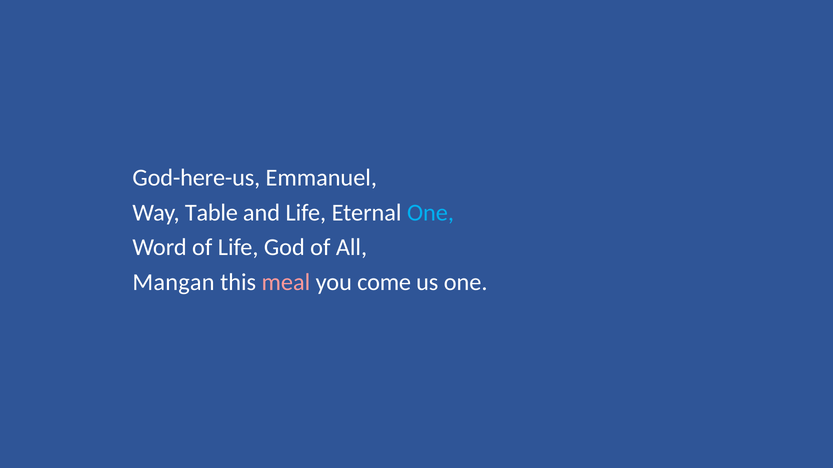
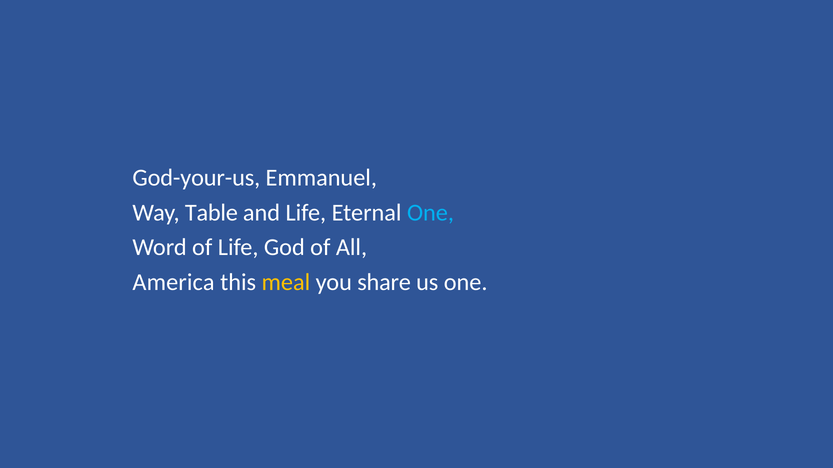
God-here-us: God-here-us -> God-your-us (196, 178)
Mangan: Mangan -> America (174, 283)
meal colour: pink -> yellow (286, 283)
come: come -> share (384, 283)
